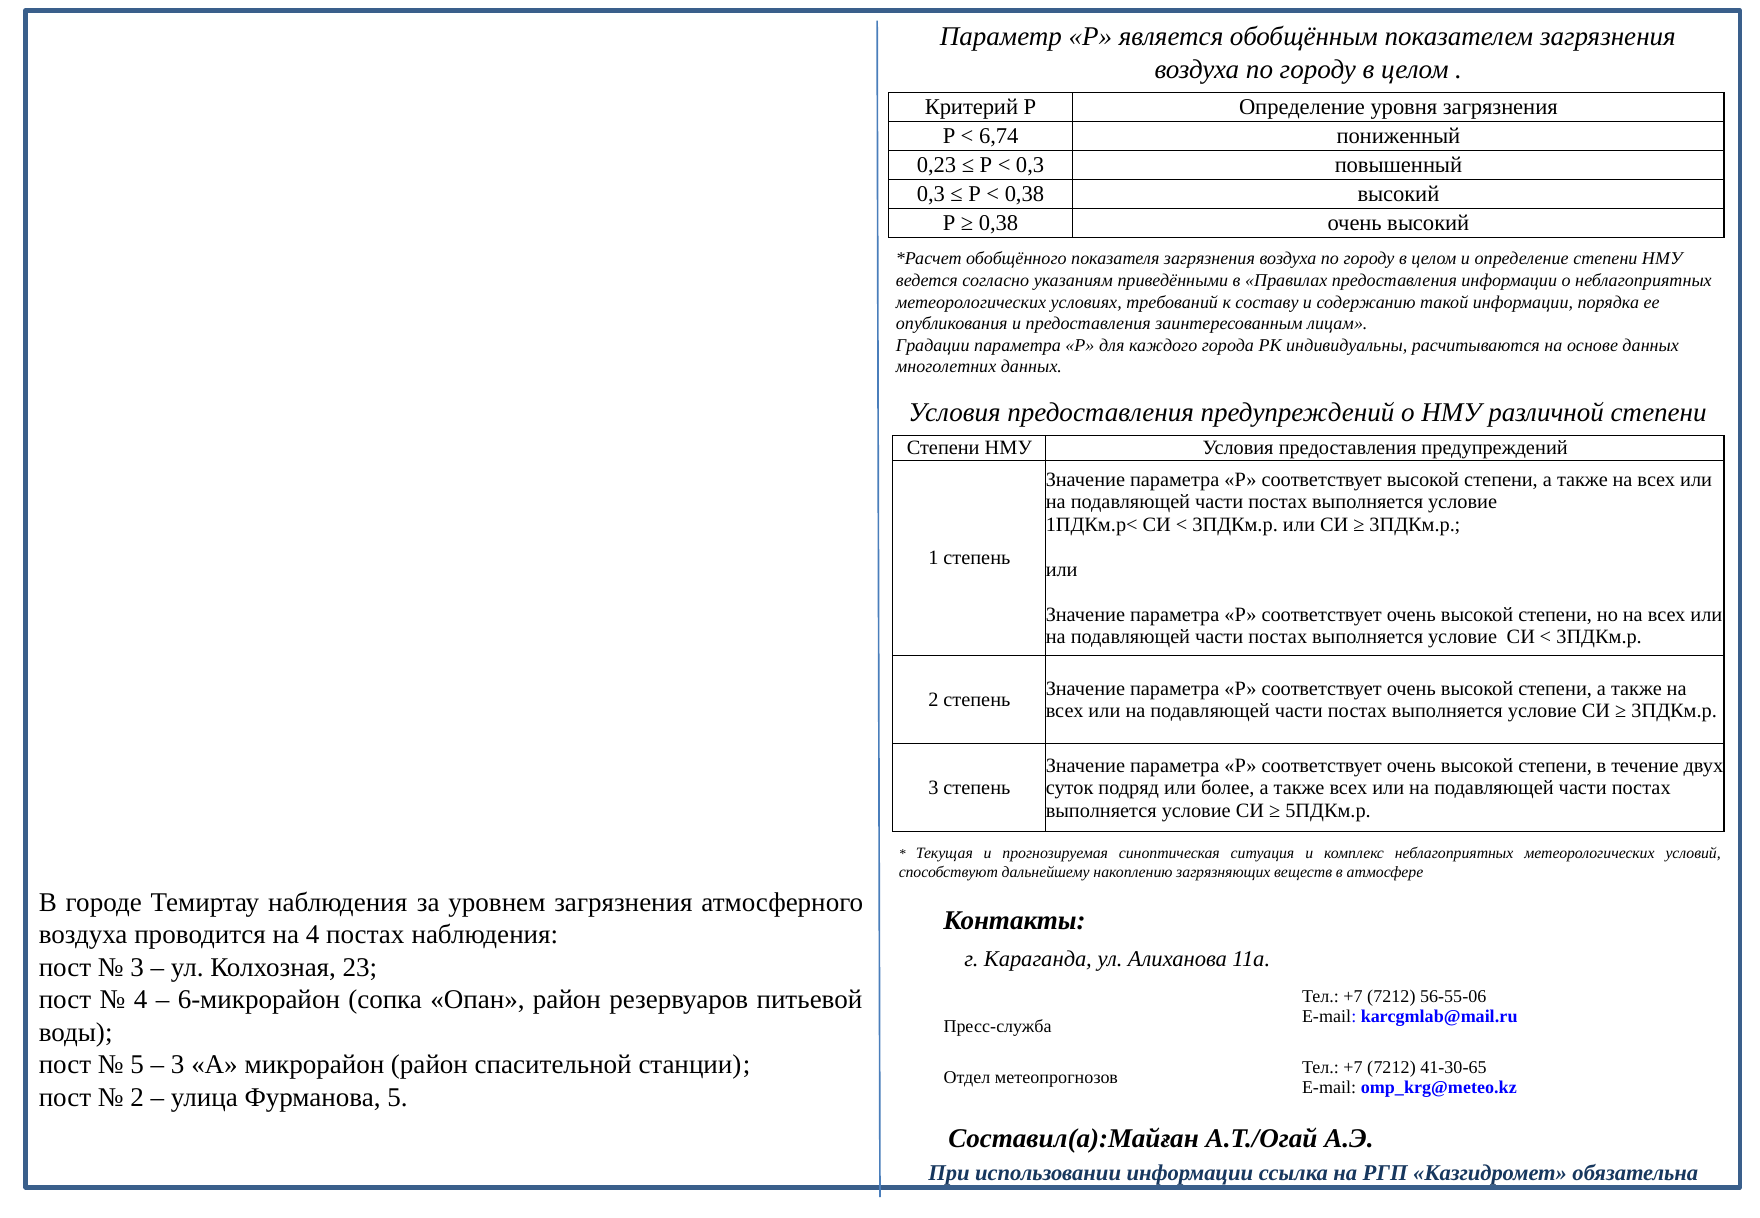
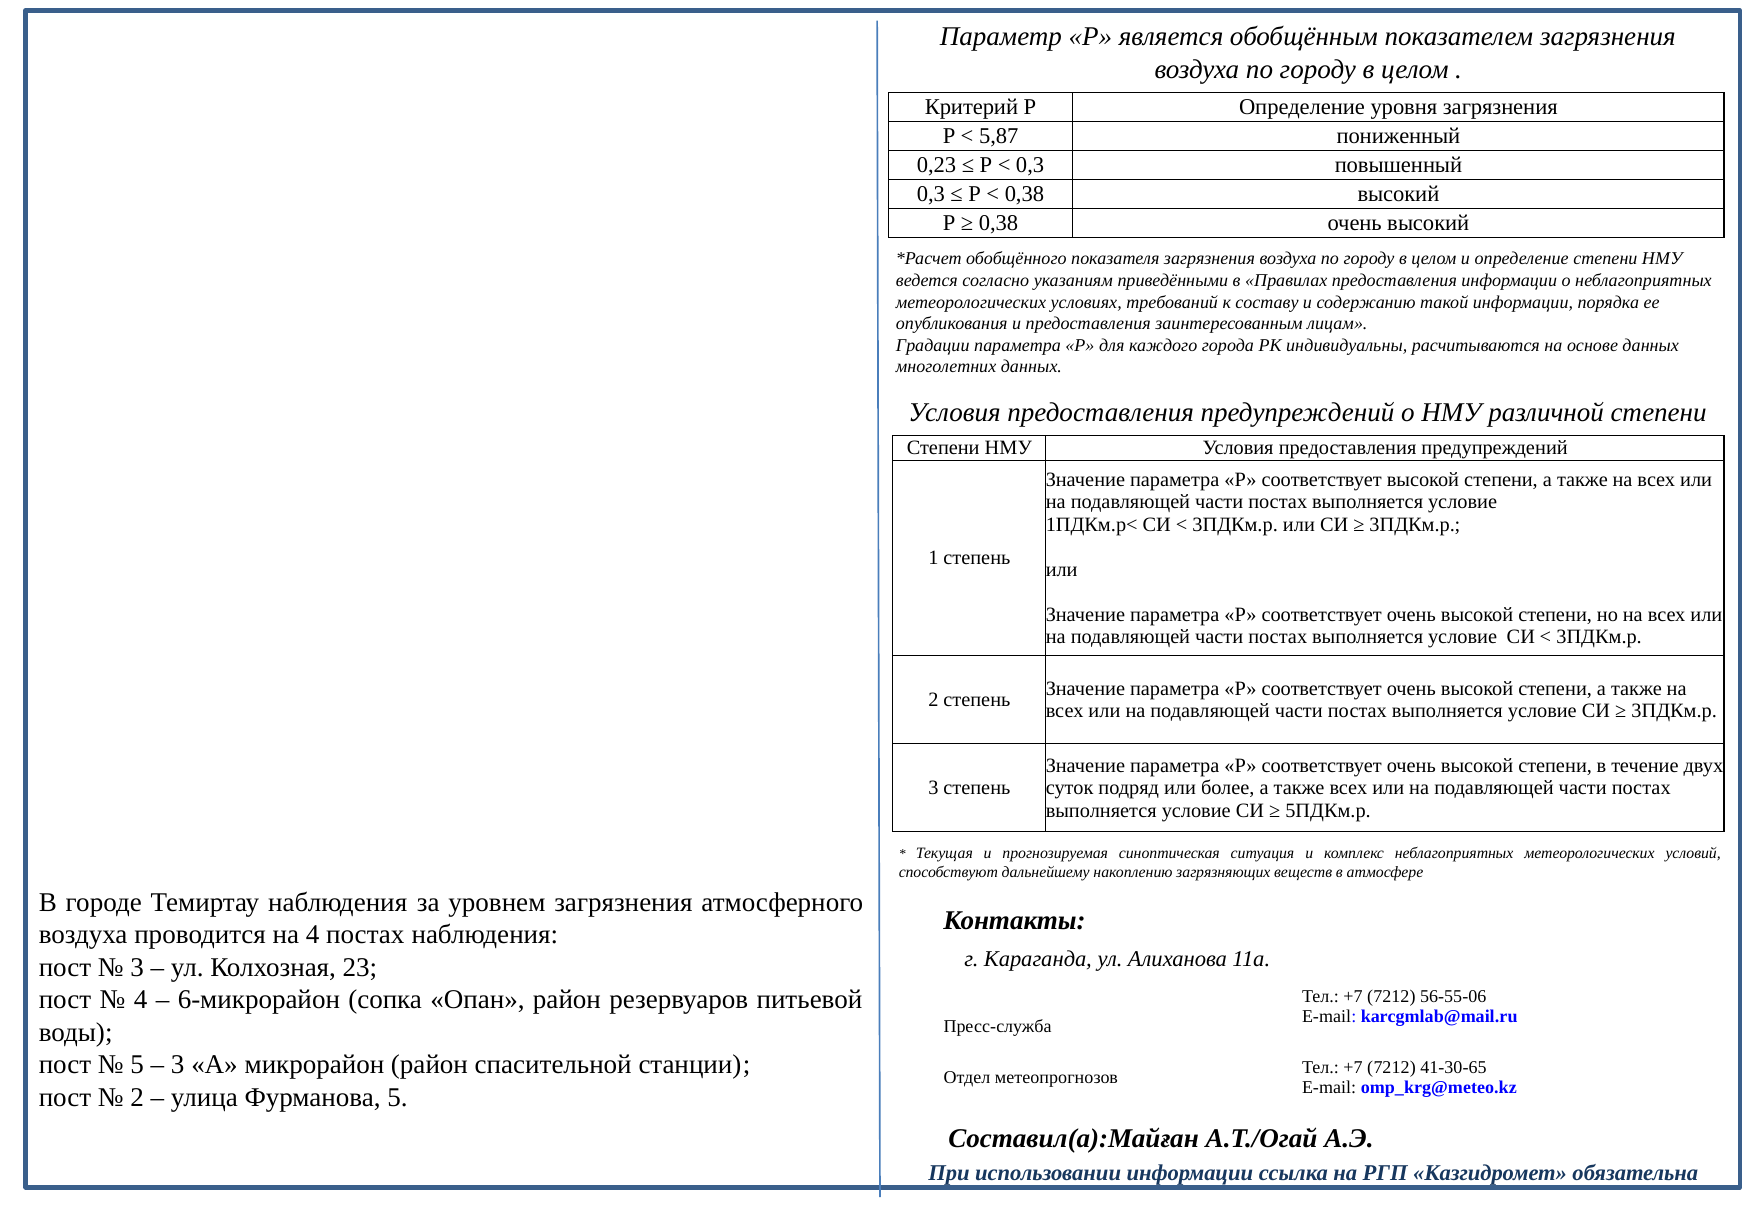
6,74: 6,74 -> 5,87 (999, 136)
